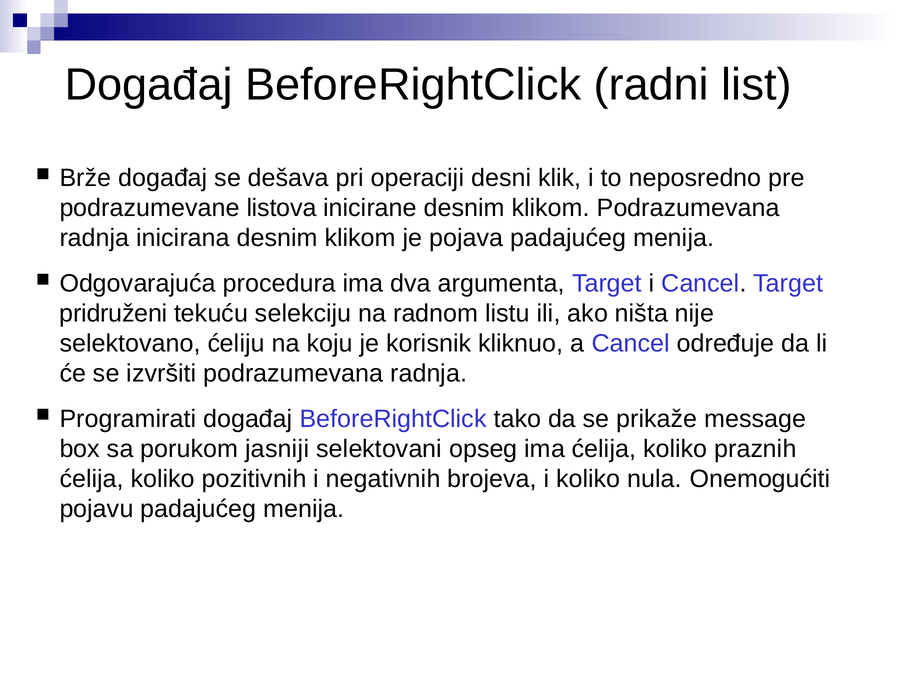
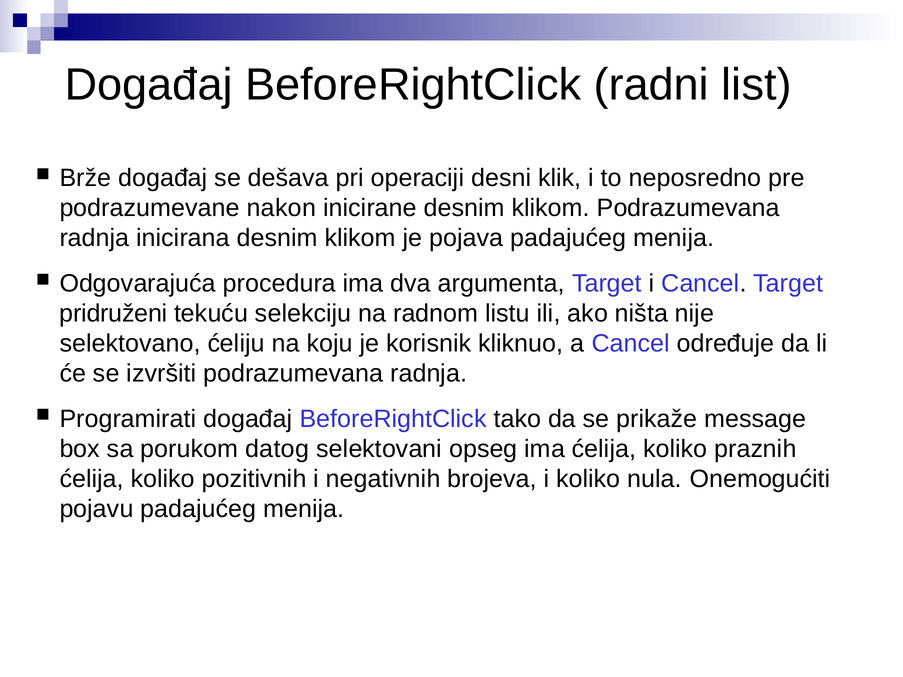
listova: listova -> nakon (281, 208)
jasniji: jasniji -> datog (277, 449)
